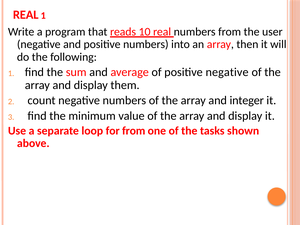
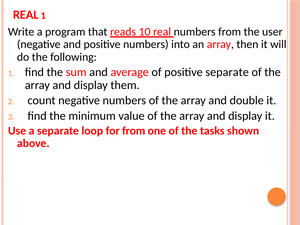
positive negative: negative -> separate (227, 72)
integer: integer -> double (247, 100)
